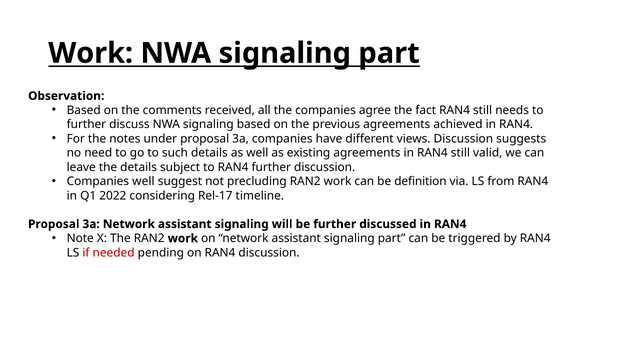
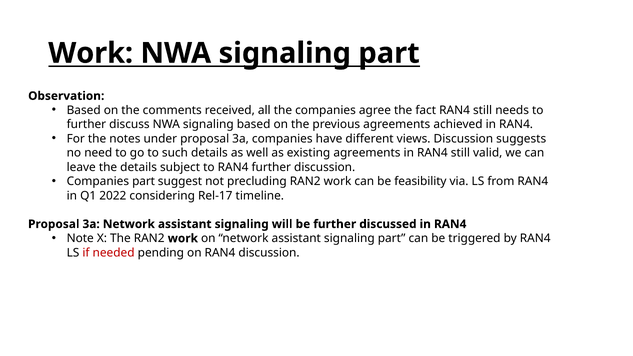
Companies well: well -> part (144, 181)
definition: definition -> feasibility (420, 181)
